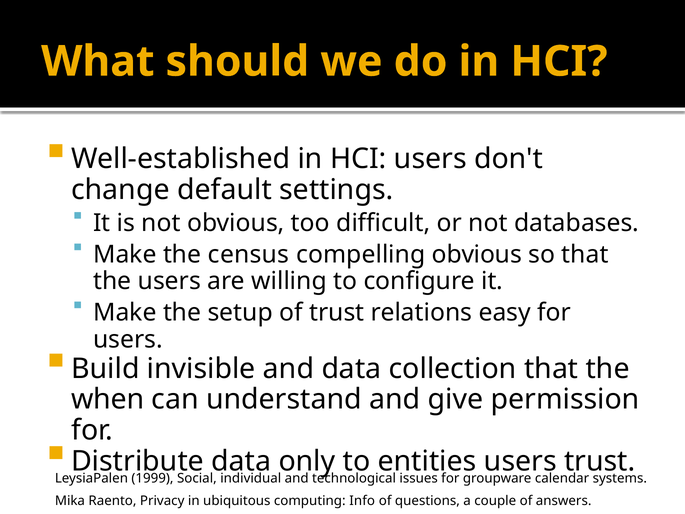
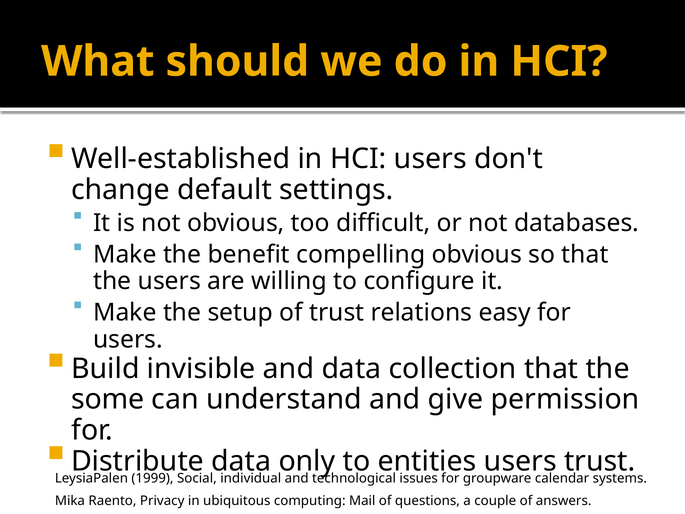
census: census -> benefit (249, 254)
when: when -> some (108, 399)
Info: Info -> Mail (362, 501)
